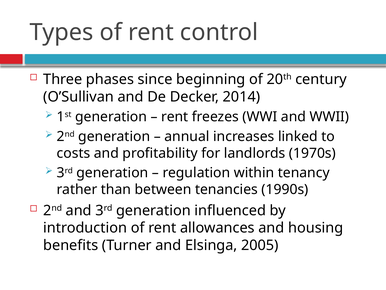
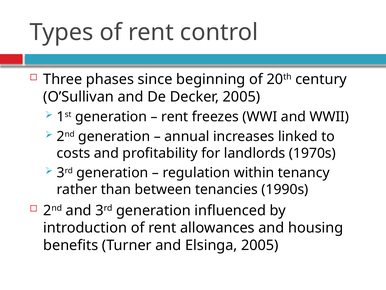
Decker 2014: 2014 -> 2005 (241, 97)
